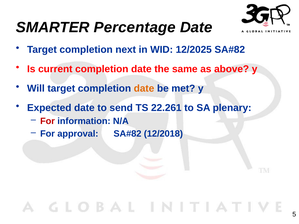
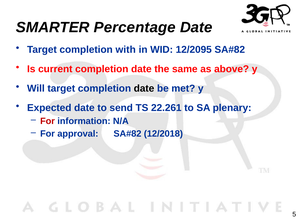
next: next -> with (126, 50)
12/2025: 12/2025 -> 12/2095 (194, 50)
date colour: orange -> black (144, 88)
